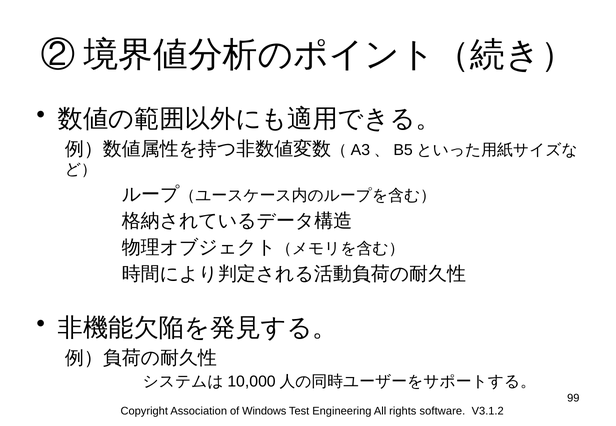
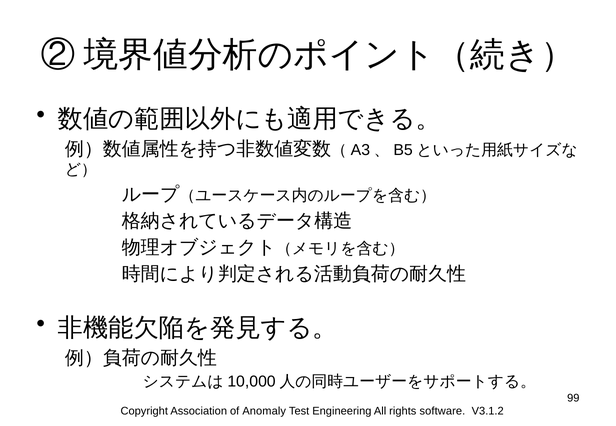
Windows: Windows -> Anomaly (264, 412)
